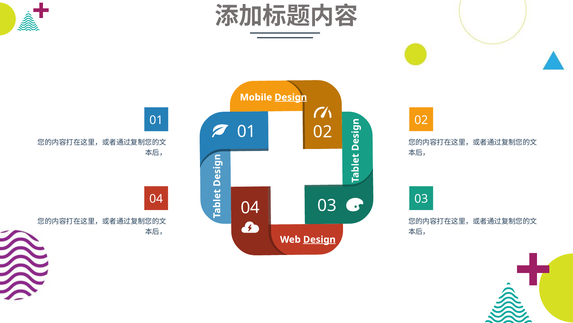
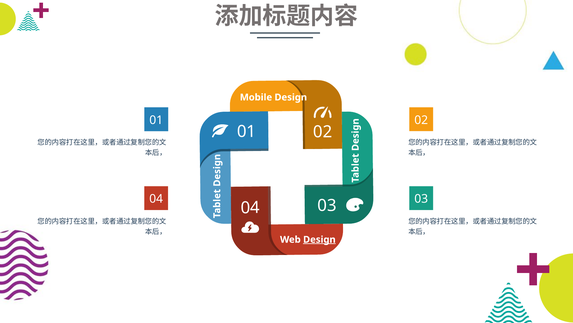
Design underline: present -> none (291, 97)
